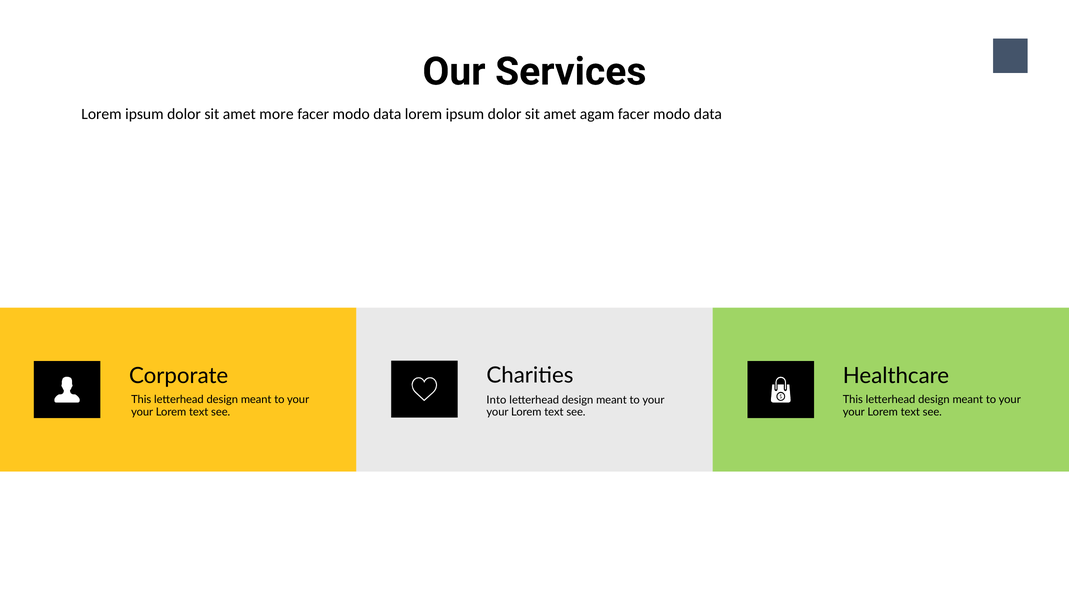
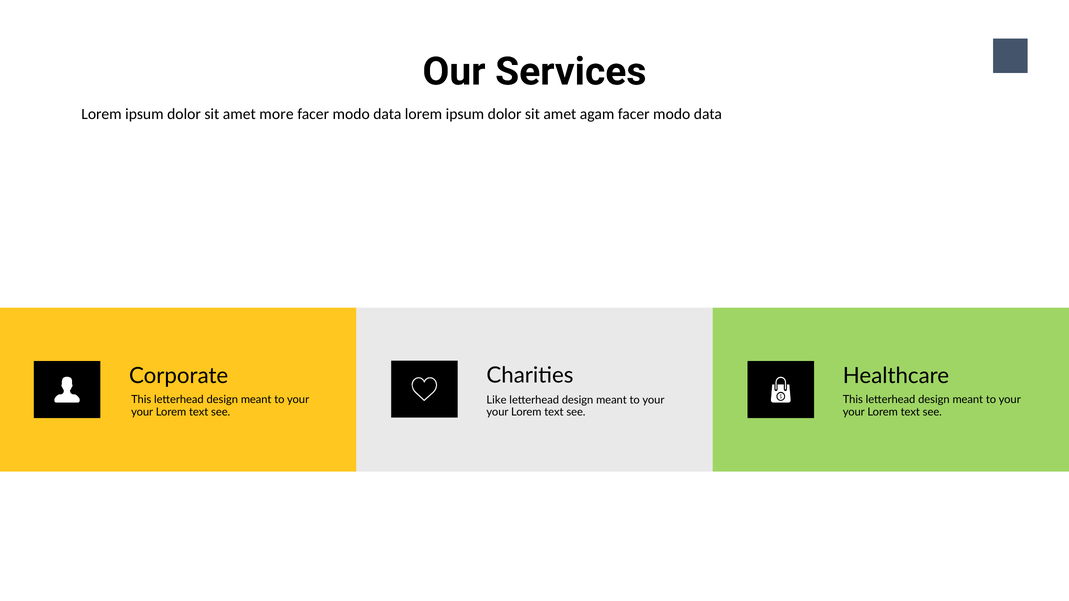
Into: Into -> Like (496, 400)
